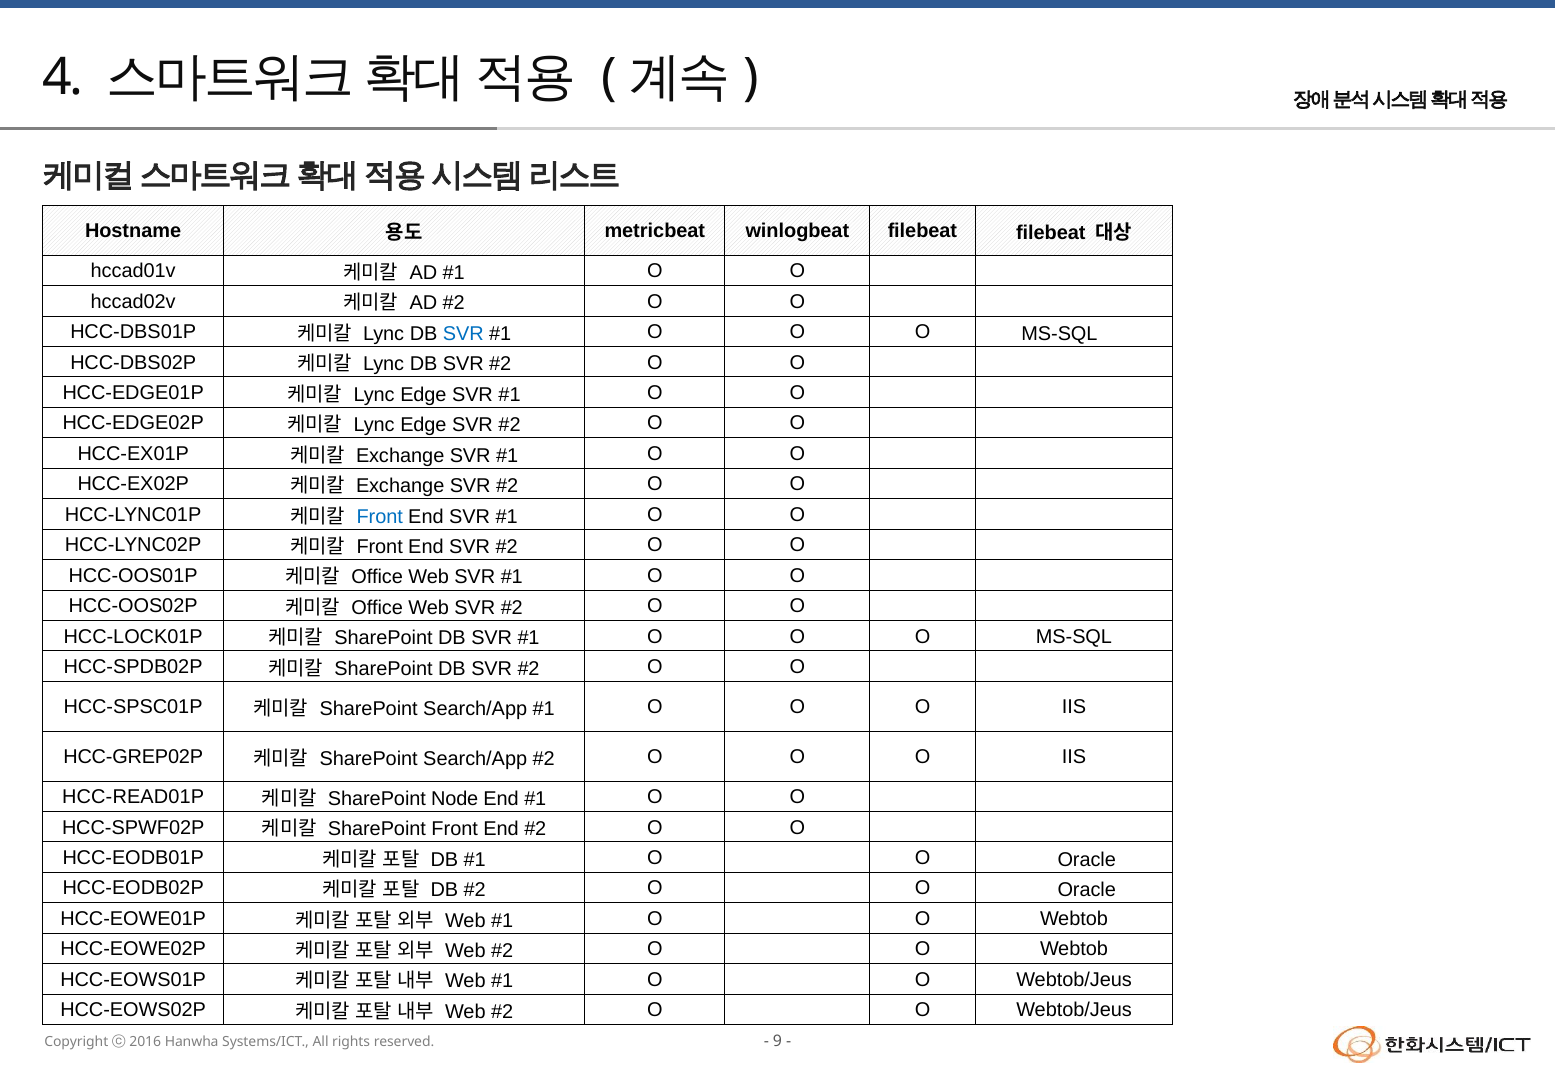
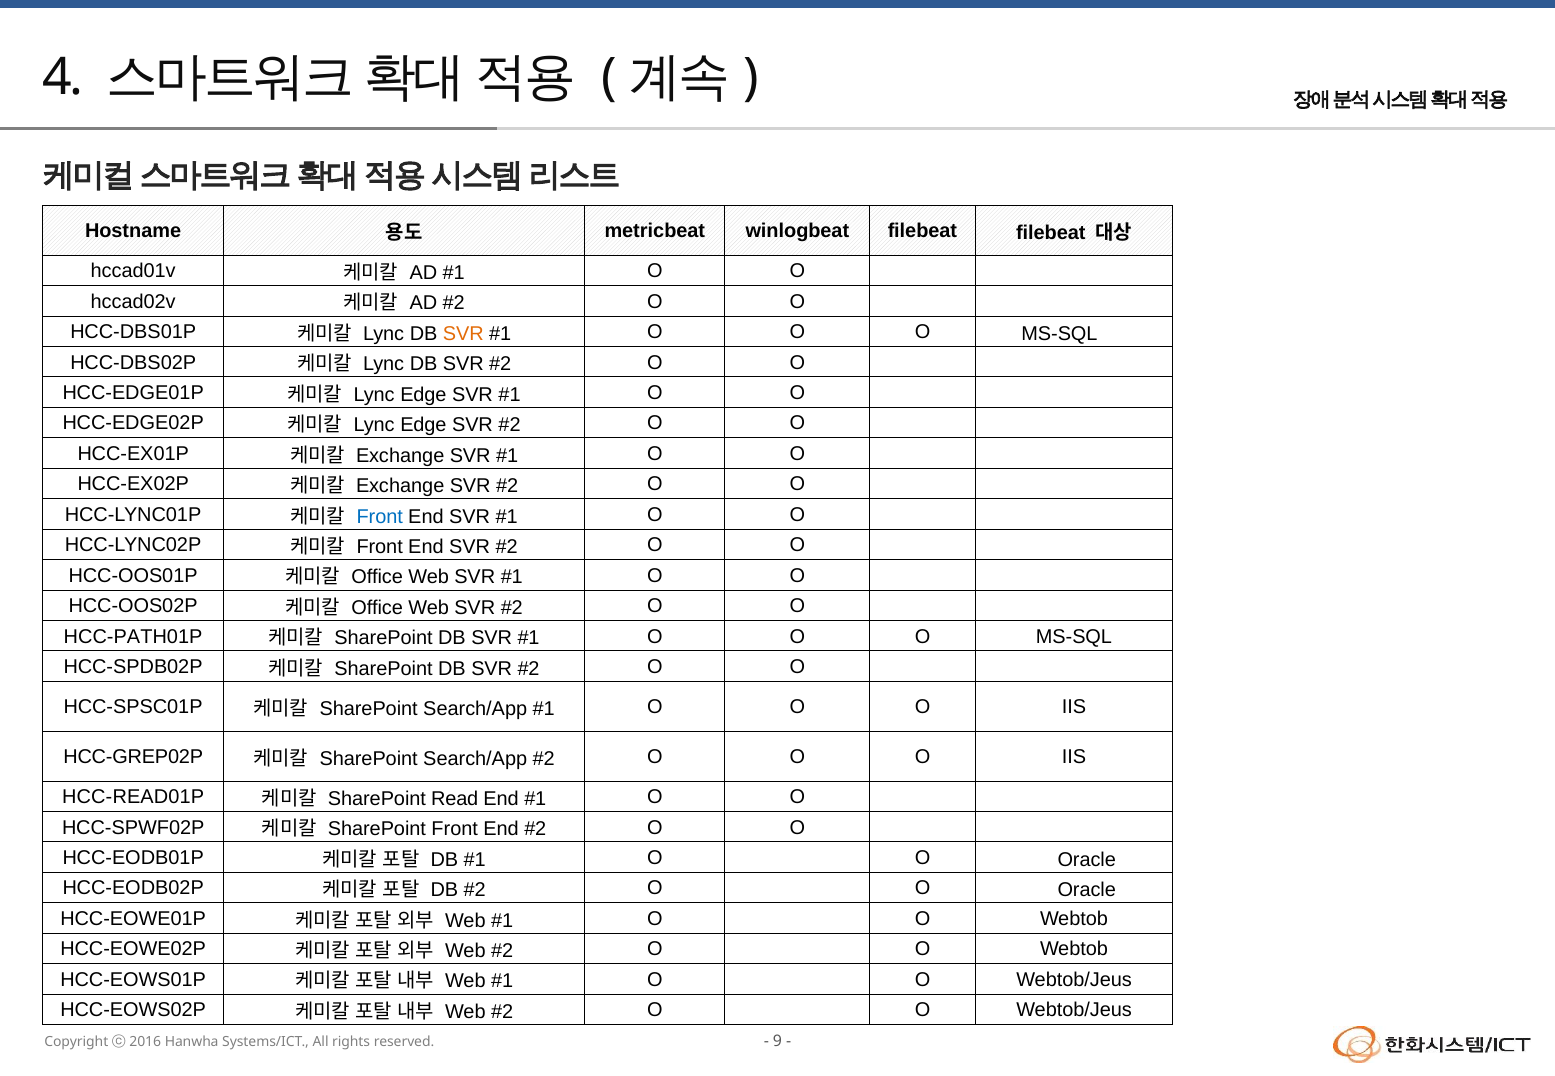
SVR colour: blue -> orange (463, 334)
HCC-LOCK01P: HCC-LOCK01P -> HCC-PATH01P (133, 637)
Node: Node -> Read (455, 799)
